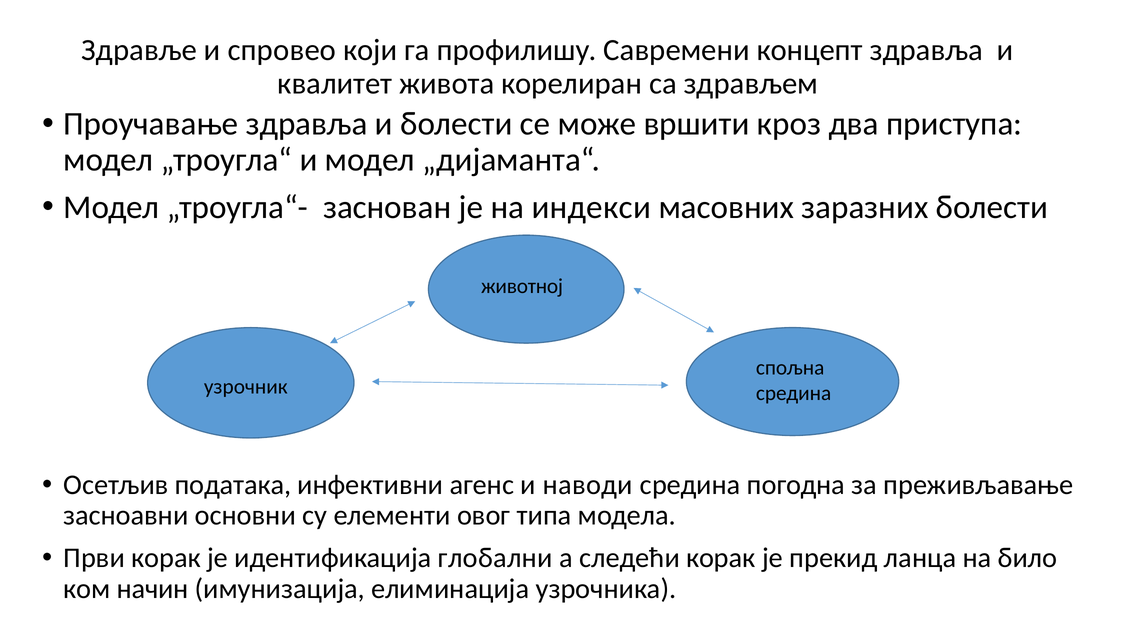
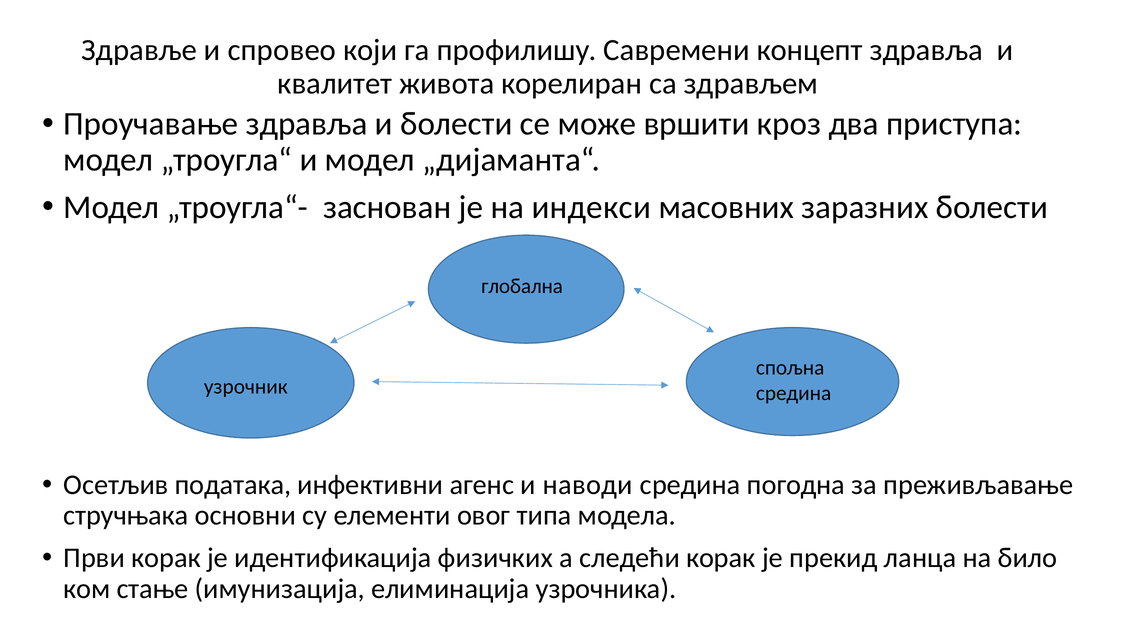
животној: животној -> глобална (522, 286)
засноавни: засноавни -> стручњака (126, 516)
глобални: глобални -> физичких (495, 558)
начин: начин -> стање (153, 589)
